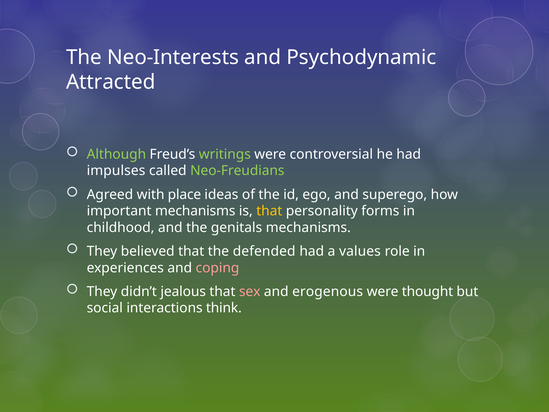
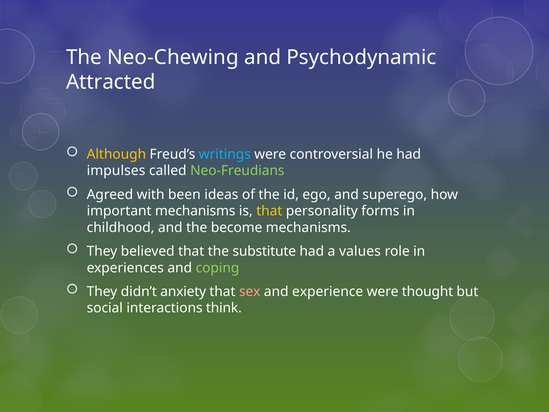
Neo-Interests: Neo-Interests -> Neo-Chewing (173, 57)
Although colour: light green -> yellow (116, 154)
writings colour: light green -> light blue (225, 154)
place: place -> been (184, 194)
genitals: genitals -> become (237, 227)
defended: defended -> substitute (264, 251)
coping colour: pink -> light green (217, 268)
jealous: jealous -> anxiety (183, 291)
erogenous: erogenous -> experience (328, 291)
